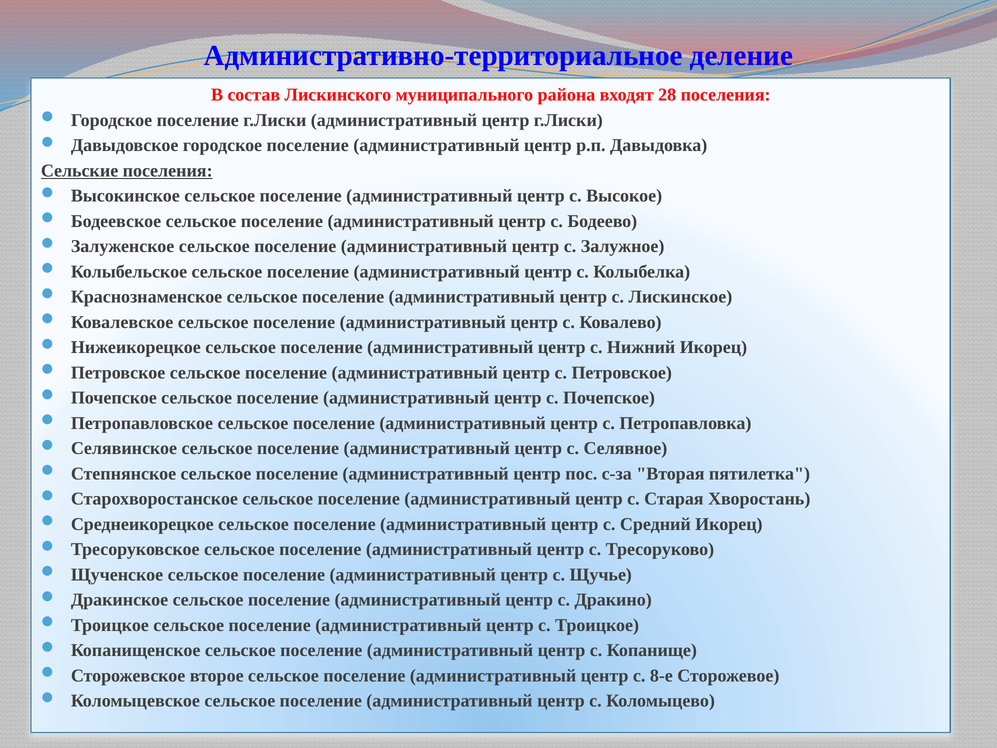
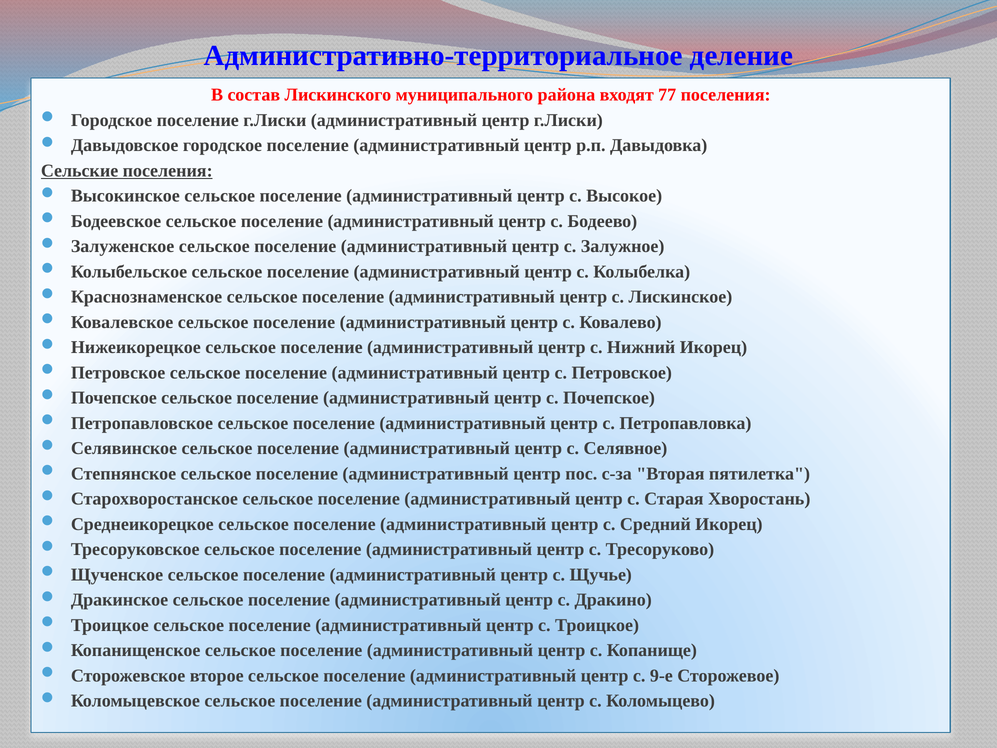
28: 28 -> 77 (667, 95)
8-е: 8-е -> 9-е (661, 675)
